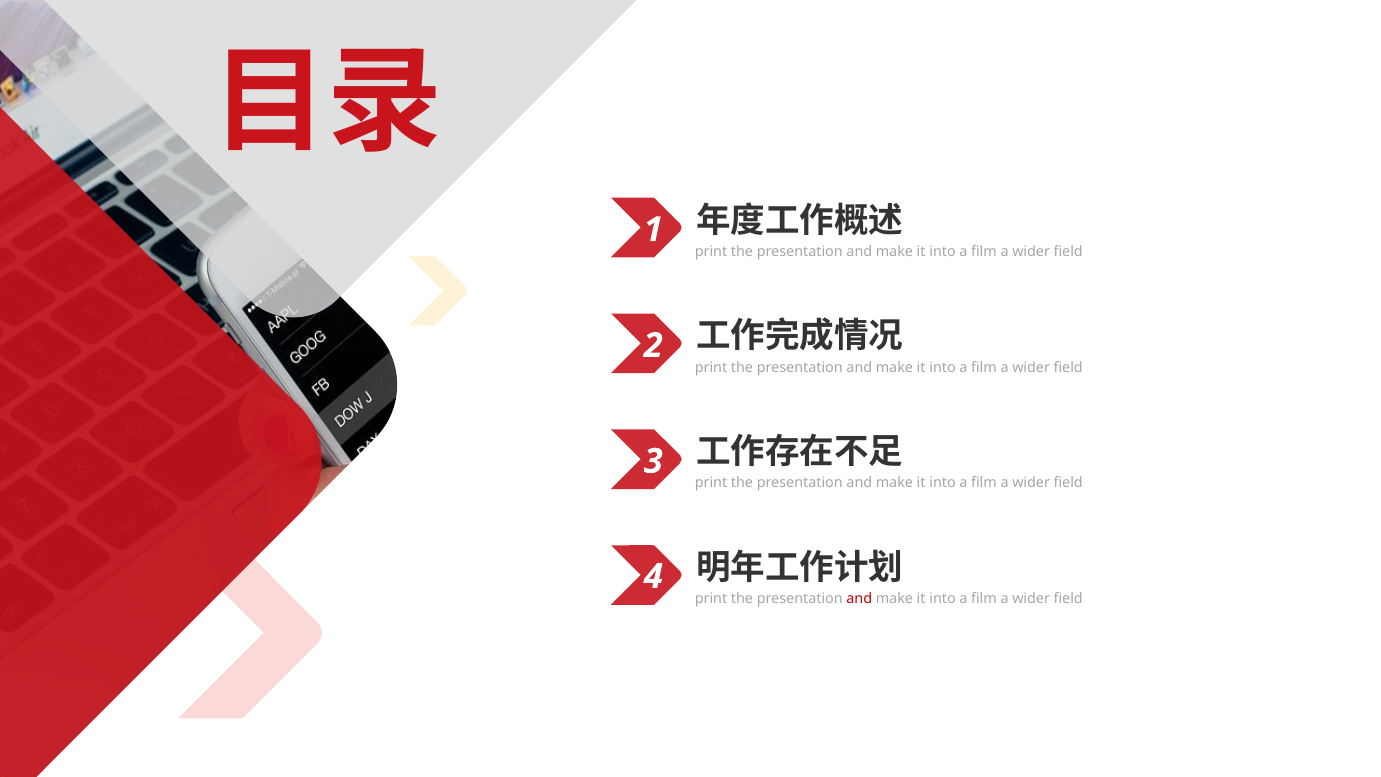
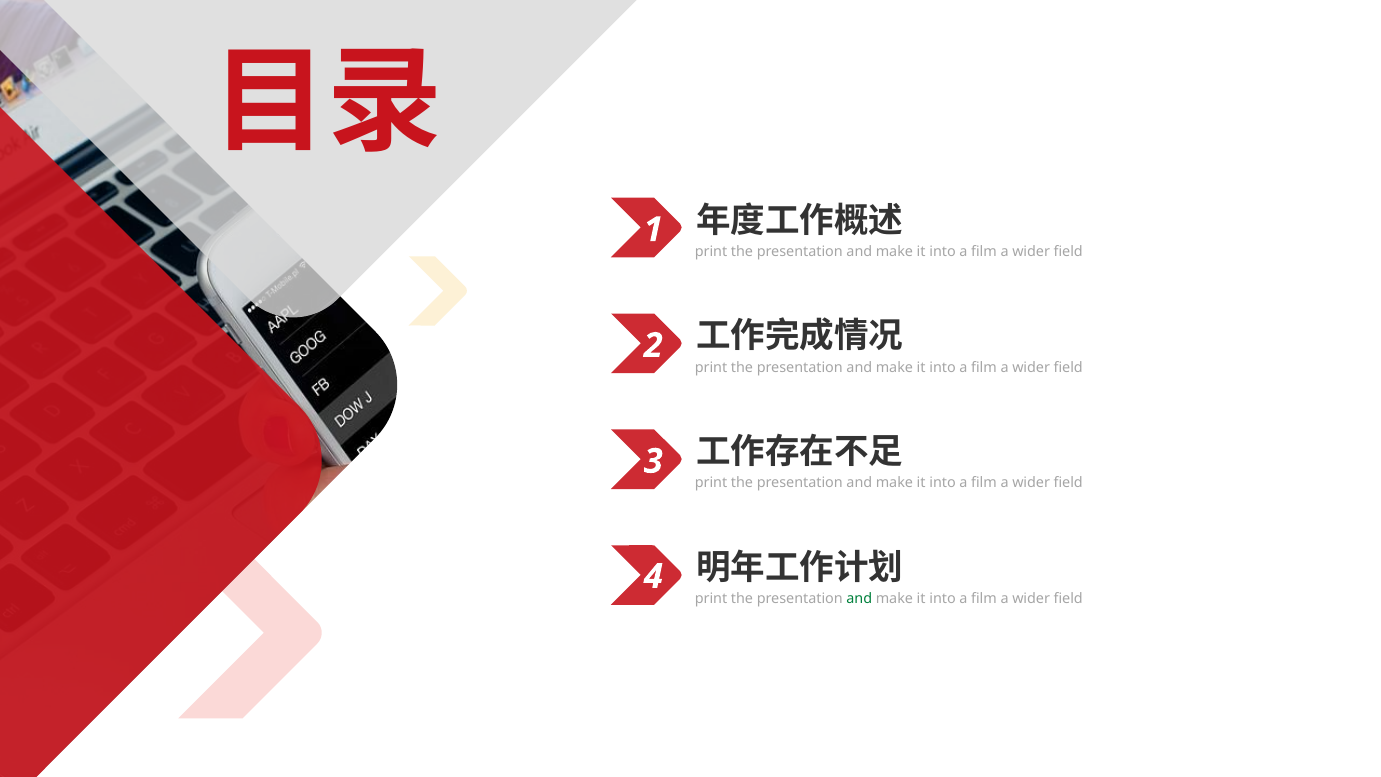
and colour: red -> green (859, 598)
